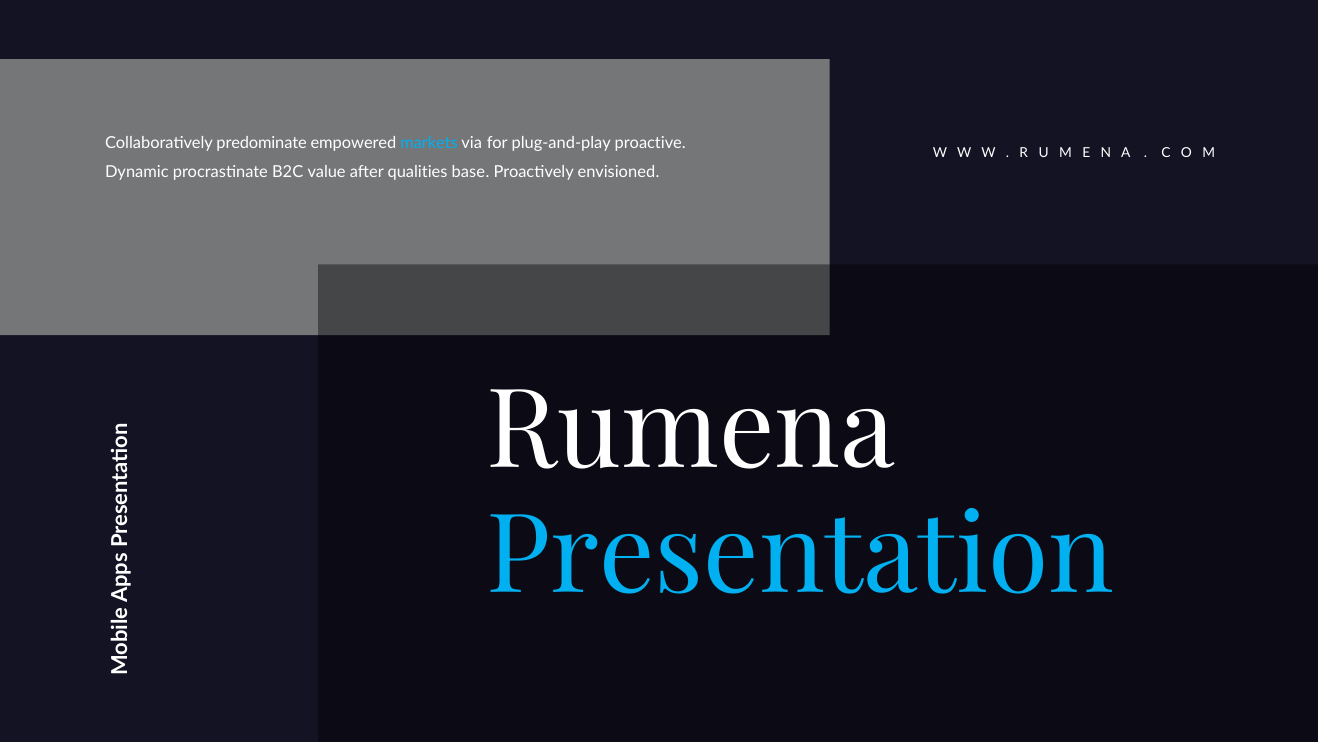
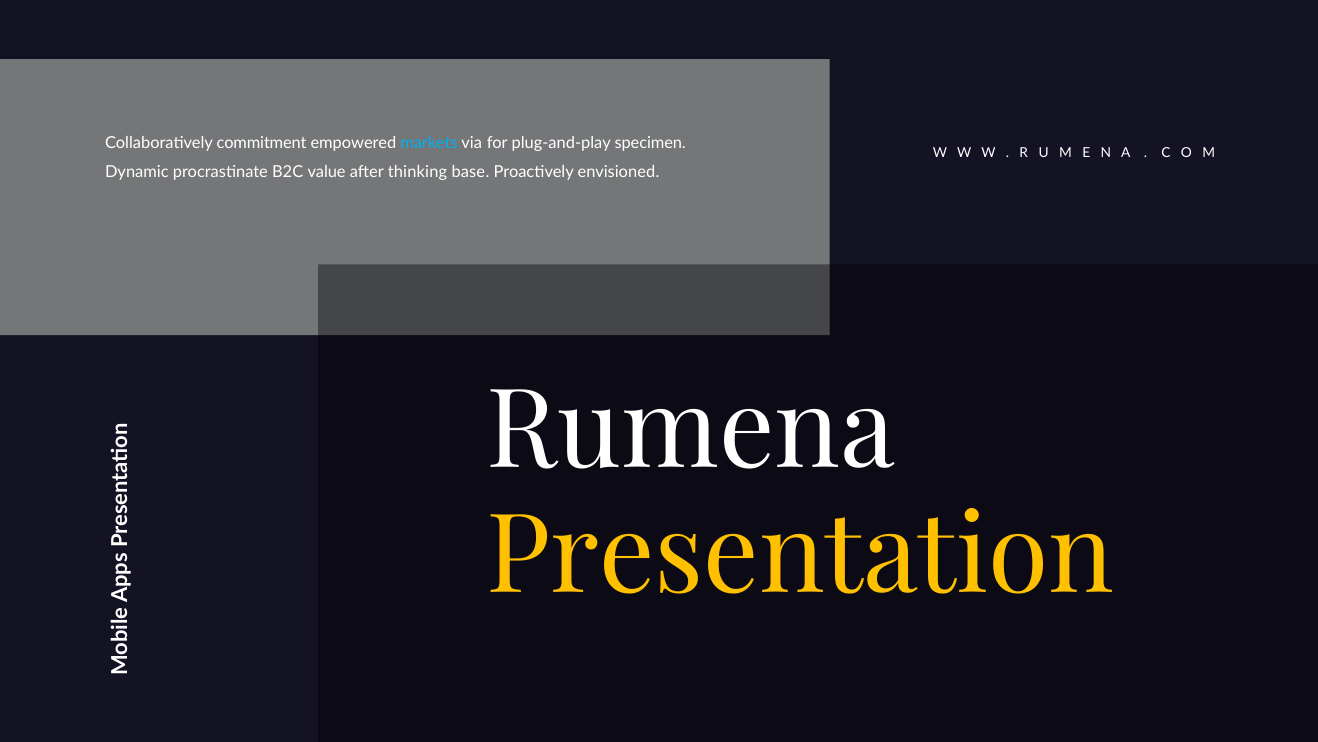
predominate: predominate -> commitment (262, 143)
proactive: proactive -> specimen (650, 143)
qualities: qualities -> thinking (417, 172)
Presentation colour: light blue -> yellow (800, 556)
